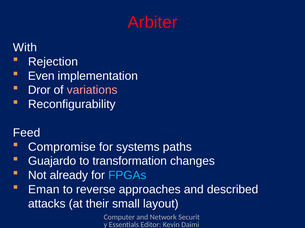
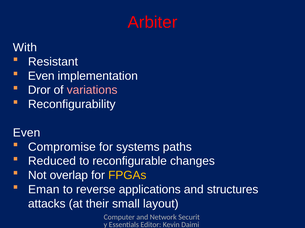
Rejection: Rejection -> Resistant (53, 62)
Feed: Feed -> Even (27, 133)
Guajardo: Guajardo -> Reduced (52, 162)
transformation: transformation -> reconfigurable (130, 162)
already: already -> overlap (69, 176)
FPGAs colour: light blue -> yellow (127, 176)
approaches: approaches -> applications (150, 190)
described: described -> structures (233, 190)
